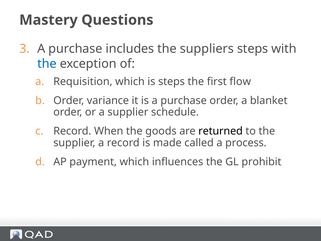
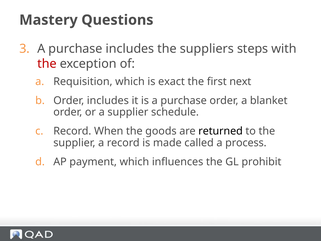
the colour: blue -> red (47, 64)
is steps: steps -> exact (172, 81)
flow: flow -> next (240, 81)
Order variance: variance -> includes (108, 100)
